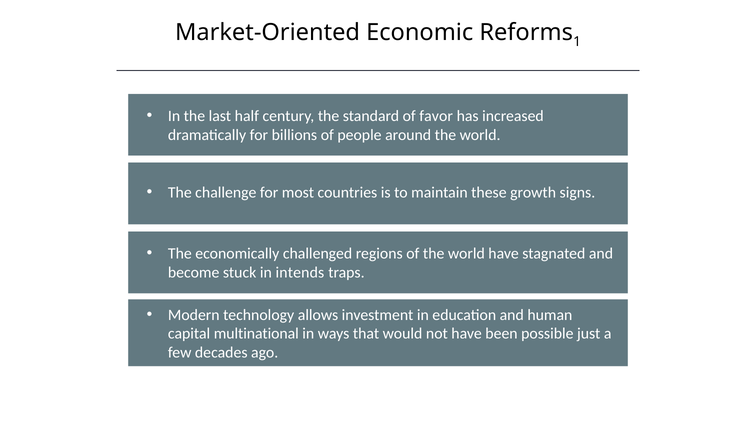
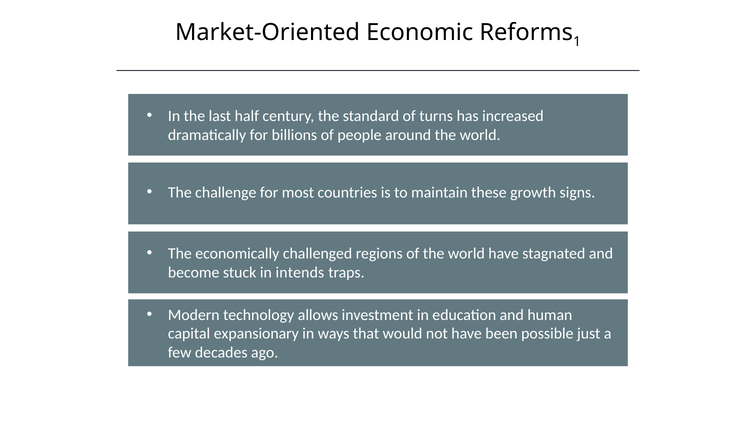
favor: favor -> turns (436, 116)
multinational: multinational -> expansionary (256, 334)
